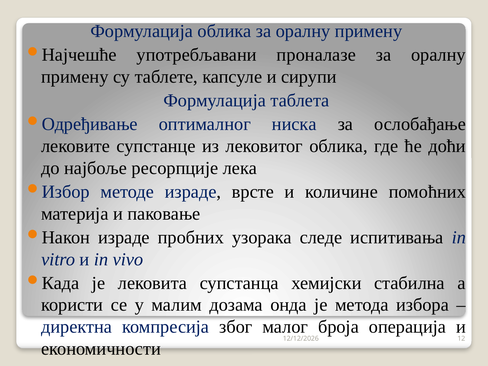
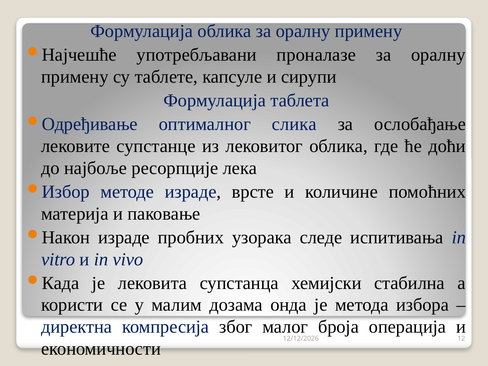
ниска: ниска -> слика (294, 124)
